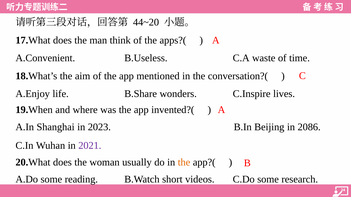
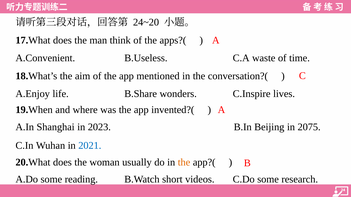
44~20: 44~20 -> 24~20 (146, 22)
2086: 2086 -> 2075 (309, 127)
2021 colour: purple -> blue (90, 146)
